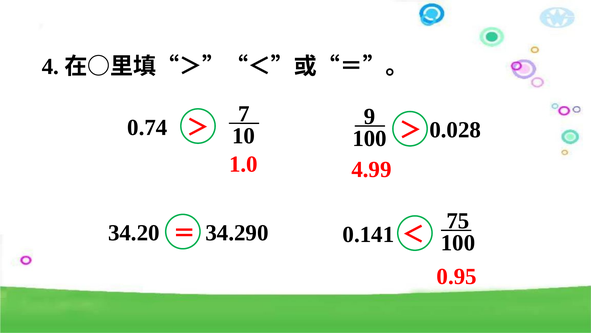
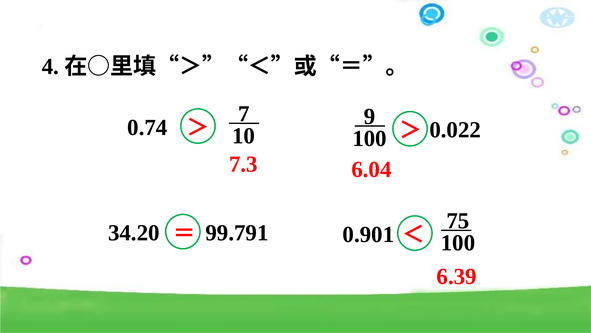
0.028: 0.028 -> 0.022 (455, 130)
1.0: 1.0 -> 7.3 (243, 164)
4.99: 4.99 -> 6.04 (371, 169)
34.290: 34.290 -> 99.791 (237, 233)
0.141: 0.141 -> 0.901 (368, 234)
0.95: 0.95 -> 6.39 (457, 276)
